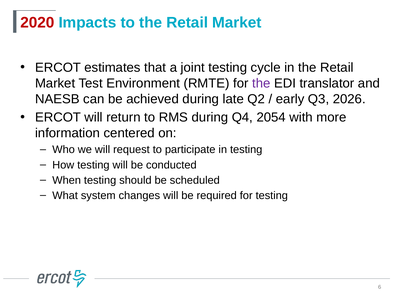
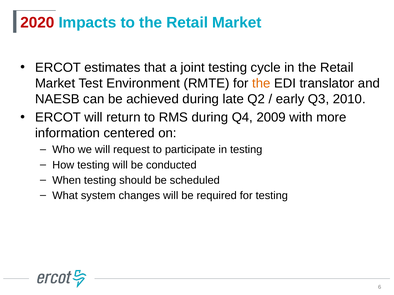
the colour: purple -> orange (261, 83)
2026: 2026 -> 2010 (349, 99)
2054: 2054 -> 2009 (271, 118)
